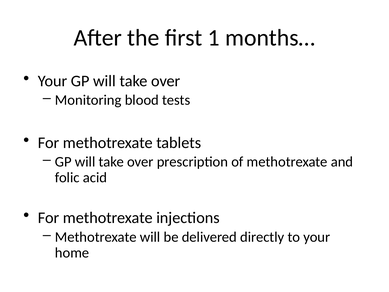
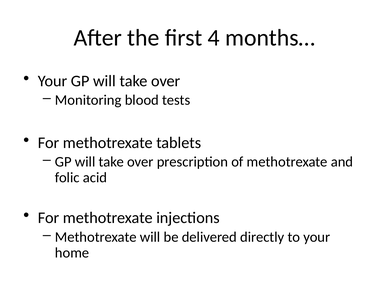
1: 1 -> 4 (214, 38)
